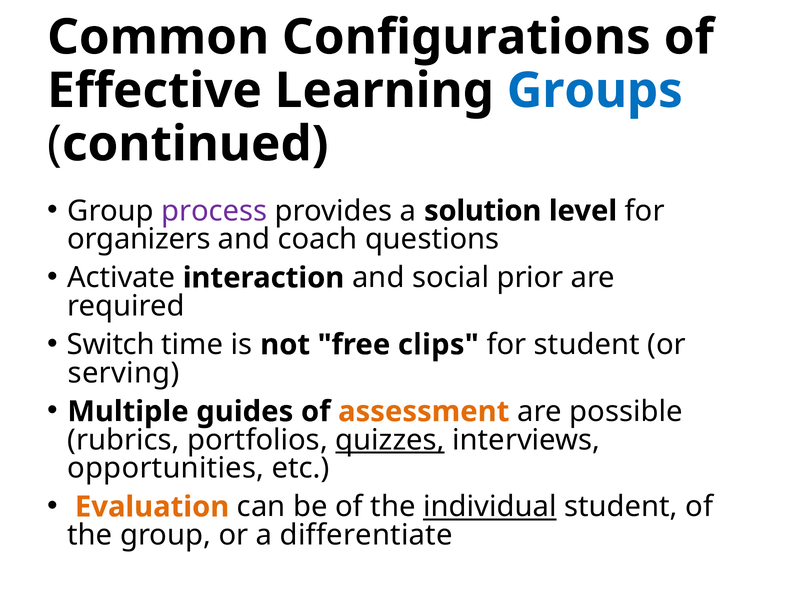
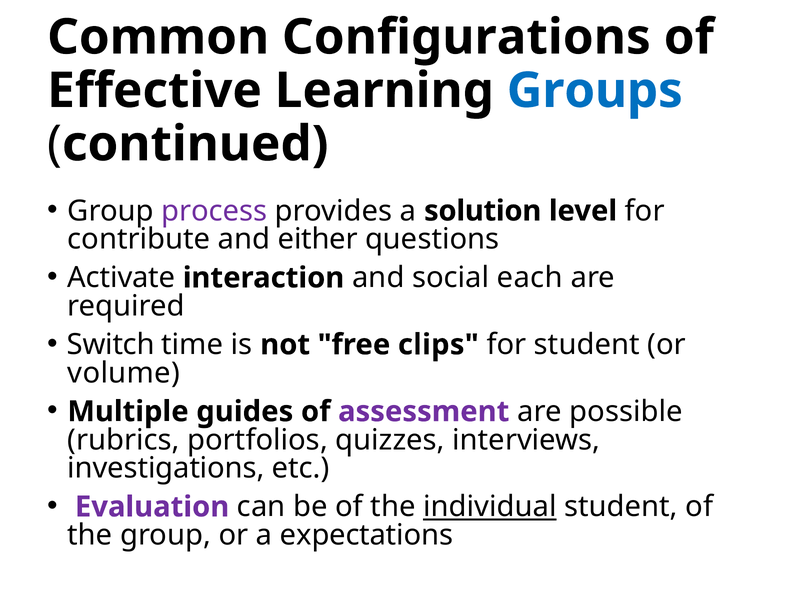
organizers: organizers -> contribute (139, 239)
coach: coach -> either (318, 239)
prior: prior -> each (530, 278)
serving: serving -> volume (124, 373)
assessment colour: orange -> purple (424, 411)
quizzes underline: present -> none (390, 440)
opportunities: opportunities -> investigations (166, 468)
Evaluation colour: orange -> purple (152, 507)
differentiate: differentiate -> expectations (367, 535)
